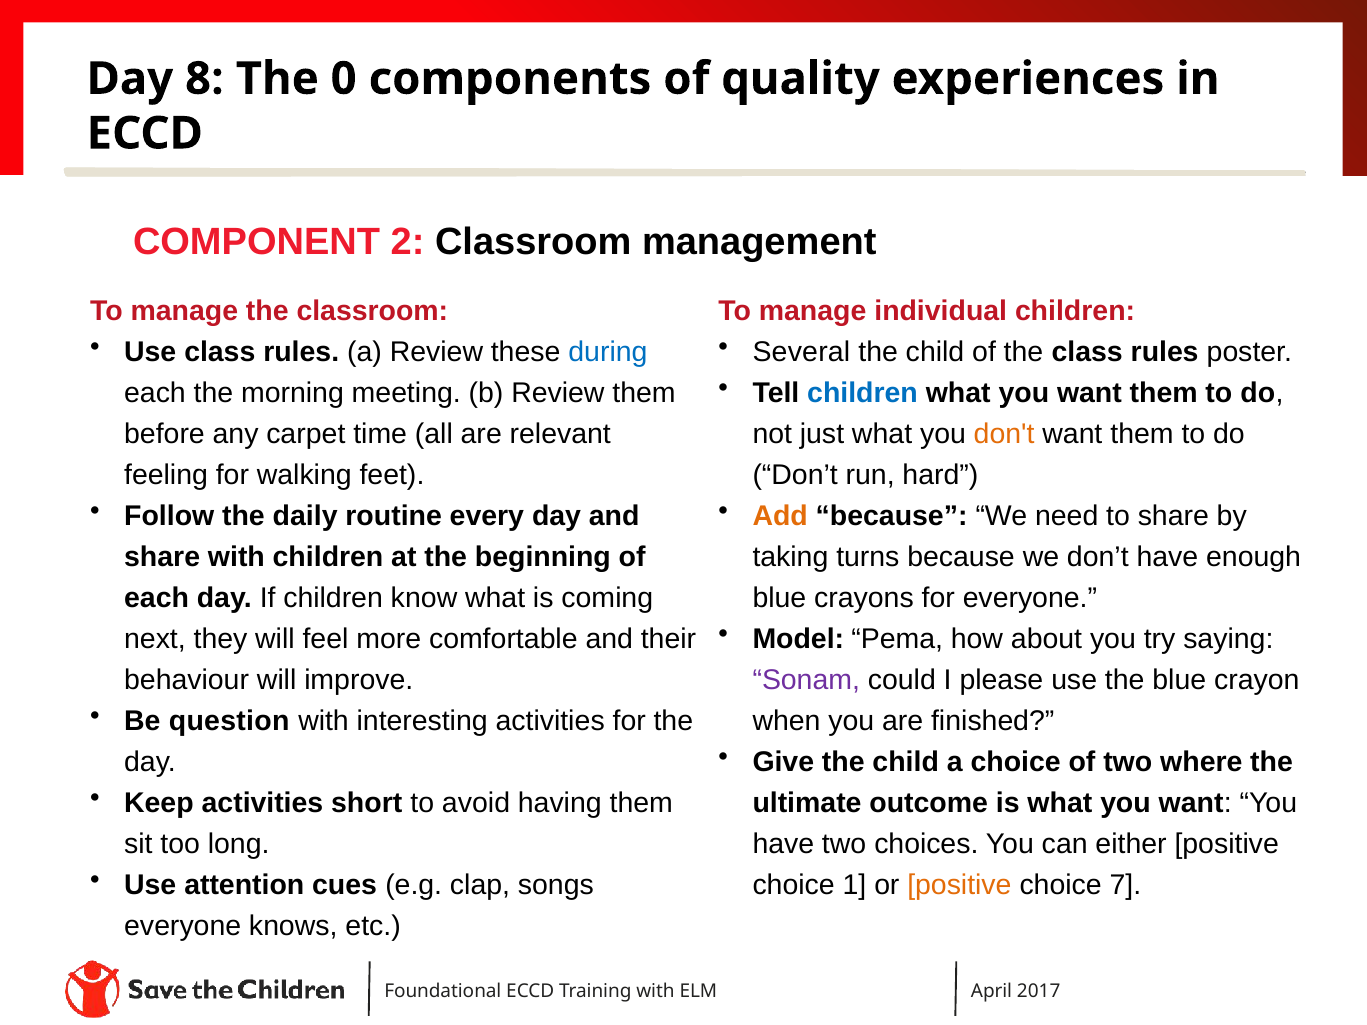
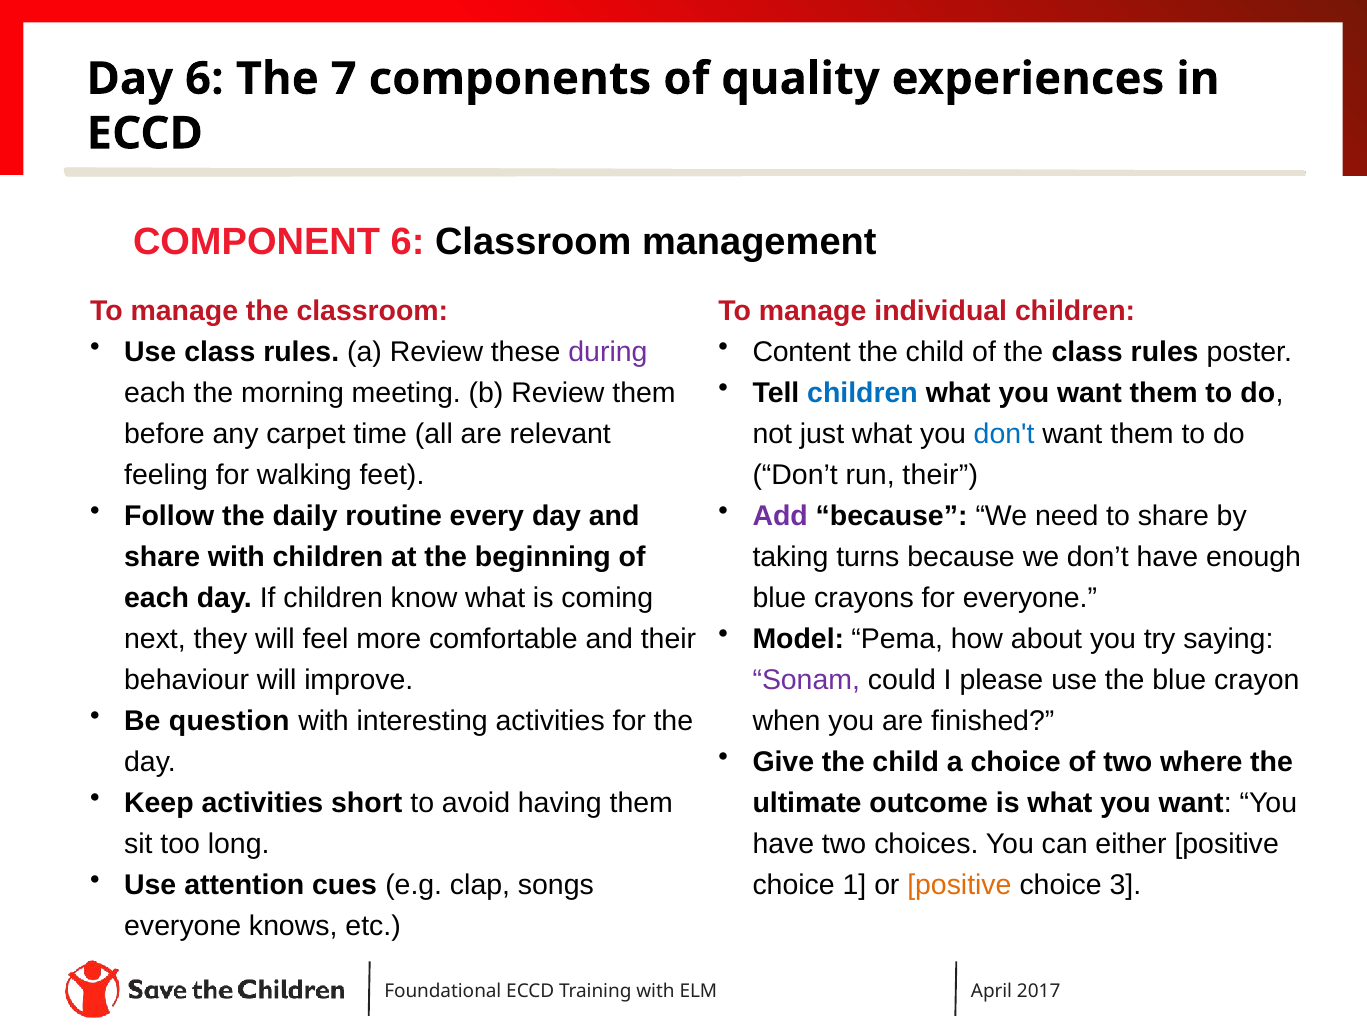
Day 8: 8 -> 6 (204, 79)
0: 0 -> 7 (344, 79)
COMPONENT 2: 2 -> 6 (408, 242)
Several: Several -> Content (802, 352)
during colour: blue -> purple (608, 352)
don't colour: orange -> blue (1004, 434)
run hard: hard -> their (940, 475)
Add colour: orange -> purple (780, 516)
7: 7 -> 3 (1125, 885)
